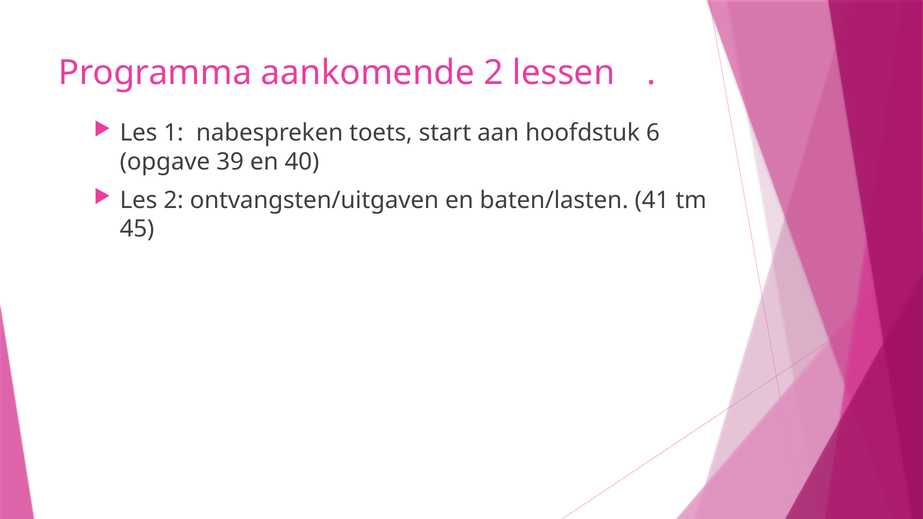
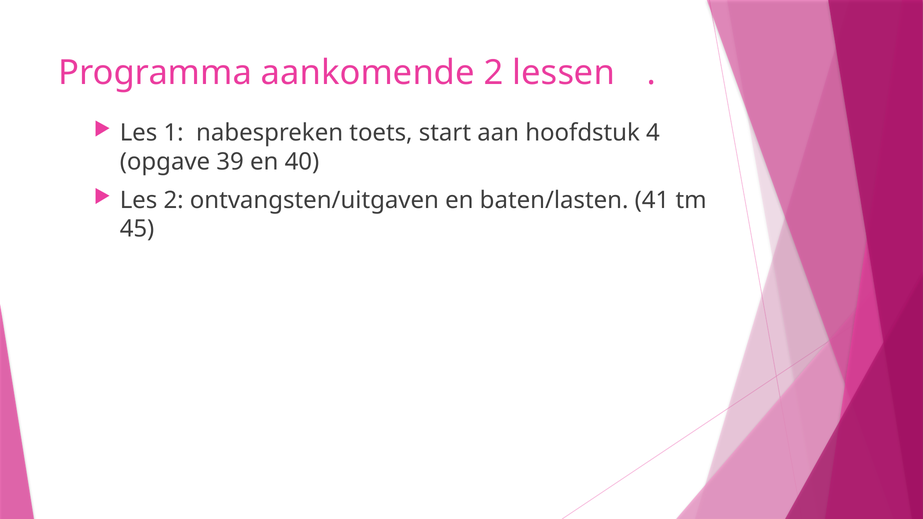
6: 6 -> 4 (653, 133)
